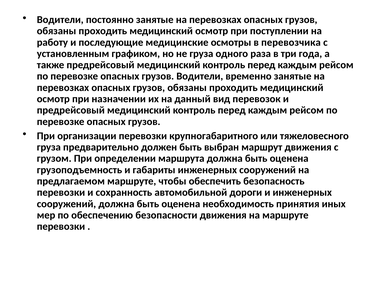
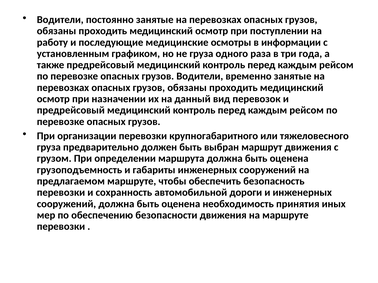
перевозчика: перевозчика -> информации (291, 42)
